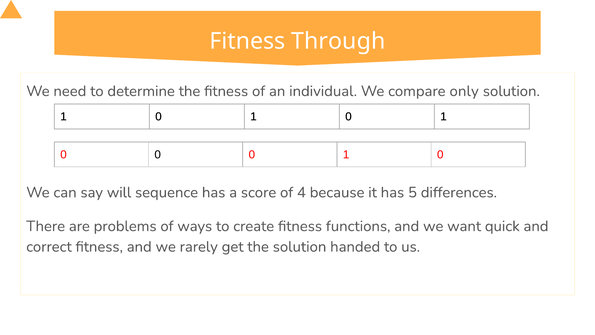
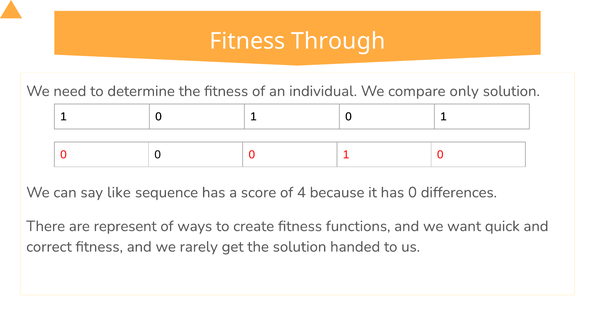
will: will -> like (119, 192)
has 5: 5 -> 0 (412, 192)
problems: problems -> represent (125, 226)
